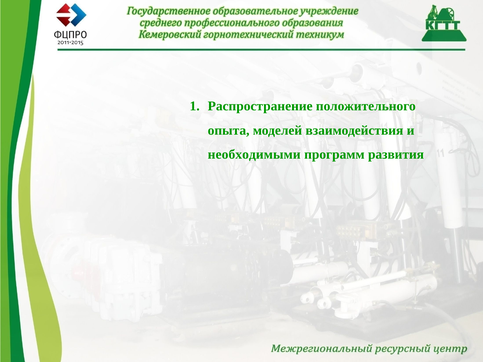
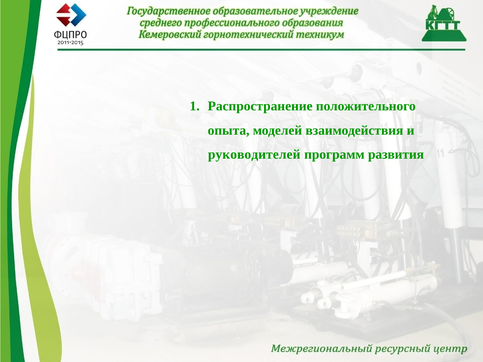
необходимыми: необходимыми -> руководителей (254, 155)
